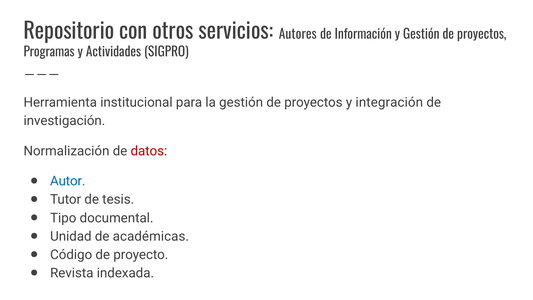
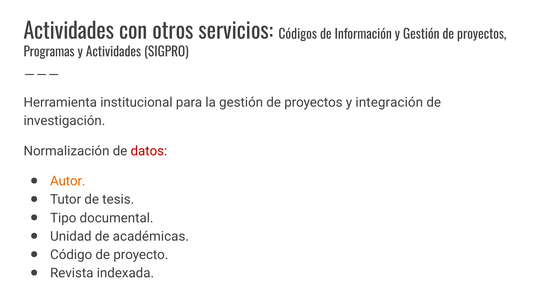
Repositorio: Repositorio -> Actividades (69, 31)
Autores: Autores -> Códigos (298, 34)
Autor colour: blue -> orange (68, 181)
